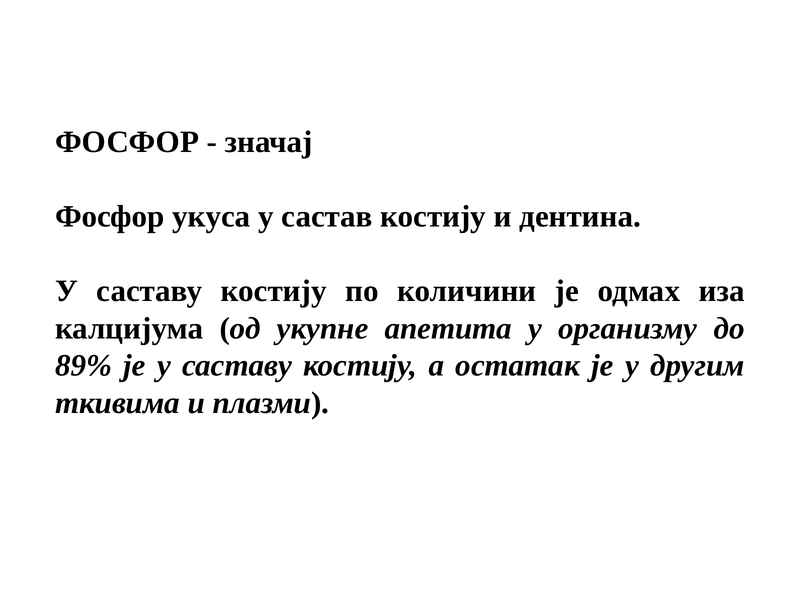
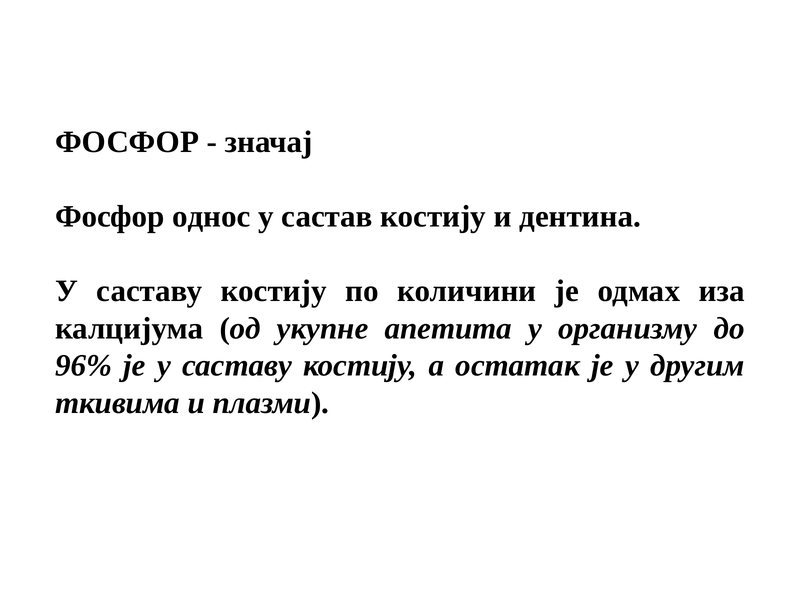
укуса: укуса -> однос (211, 217)
89%: 89% -> 96% (83, 366)
